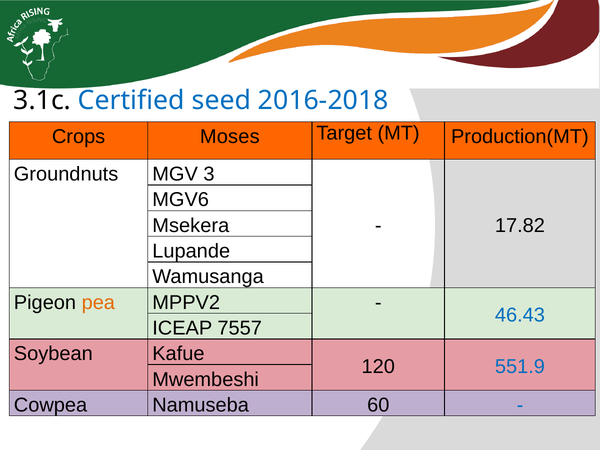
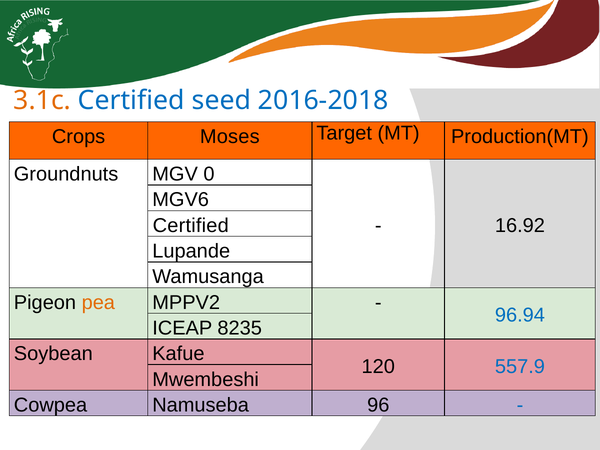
3.1c colour: black -> orange (42, 100)
3: 3 -> 0 (209, 174)
Msekera: Msekera -> Certified (191, 225)
17.82: 17.82 -> 16.92 (520, 225)
46.43: 46.43 -> 96.94 (520, 315)
7557: 7557 -> 8235 (240, 328)
551.9: 551.9 -> 557.9 (520, 367)
60: 60 -> 96 (378, 405)
